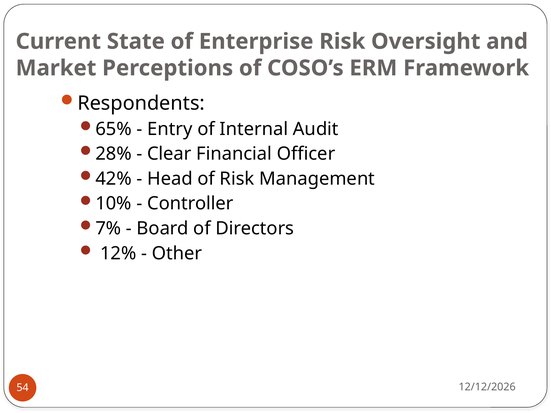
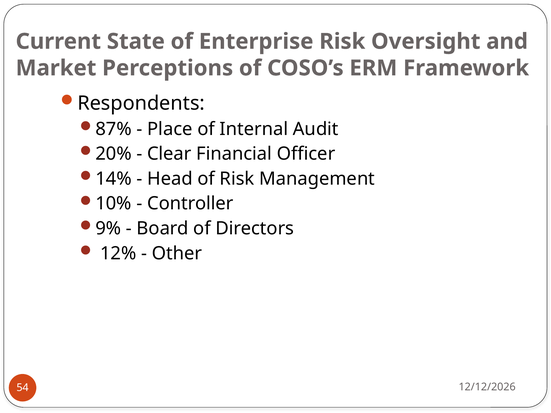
65%: 65% -> 87% (114, 129)
Entry: Entry -> Place (170, 129)
28%: 28% -> 20% (114, 154)
42%: 42% -> 14% (114, 179)
7%: 7% -> 9% (108, 229)
